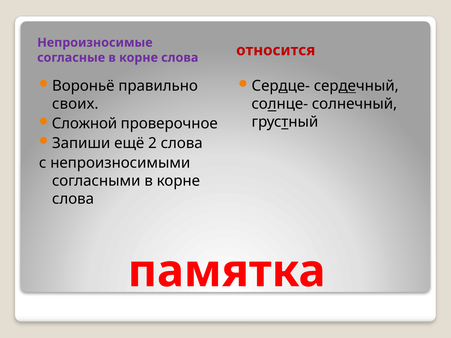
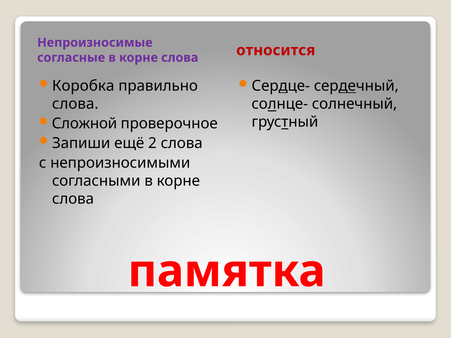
Вороньё: Вороньё -> Коробка (83, 86)
своих: своих -> слова (75, 104)
